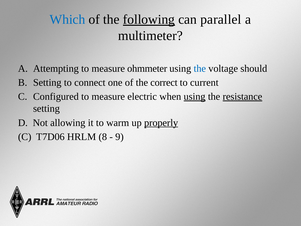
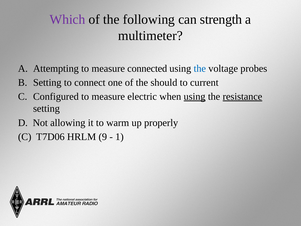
Which colour: blue -> purple (68, 19)
following underline: present -> none (149, 19)
parallel: parallel -> strength (221, 19)
ohmmeter: ohmmeter -> connected (147, 68)
should: should -> probes (254, 68)
correct: correct -> should (164, 82)
properly underline: present -> none (161, 123)
8: 8 -> 9 (103, 137)
9: 9 -> 1 (119, 137)
